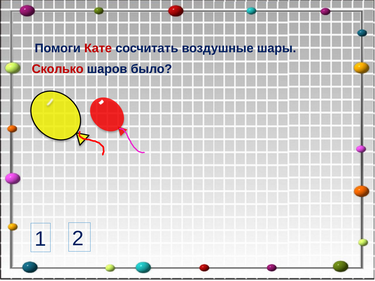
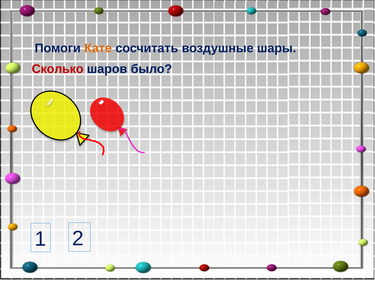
Кате colour: red -> orange (98, 48)
